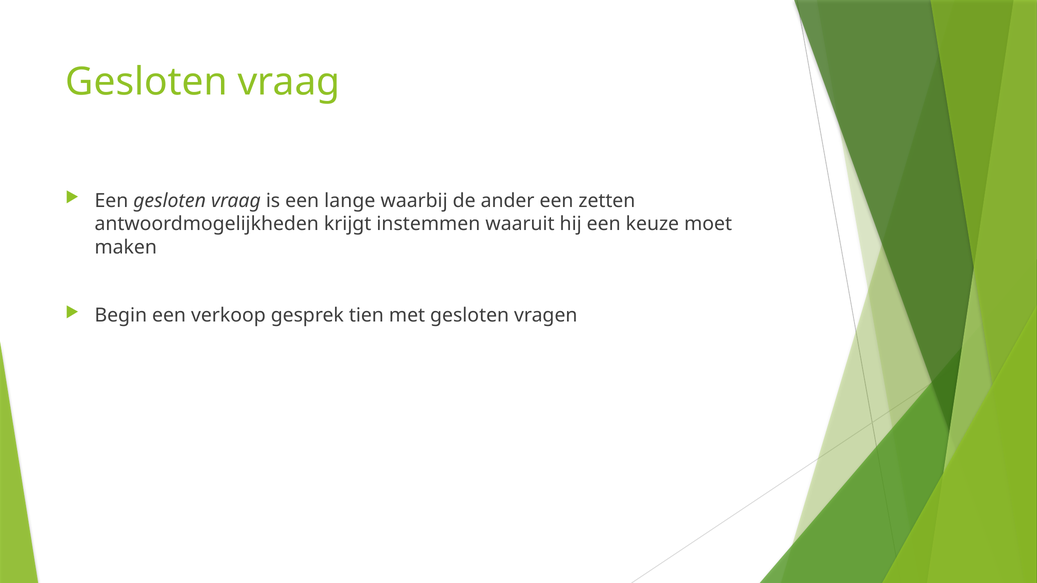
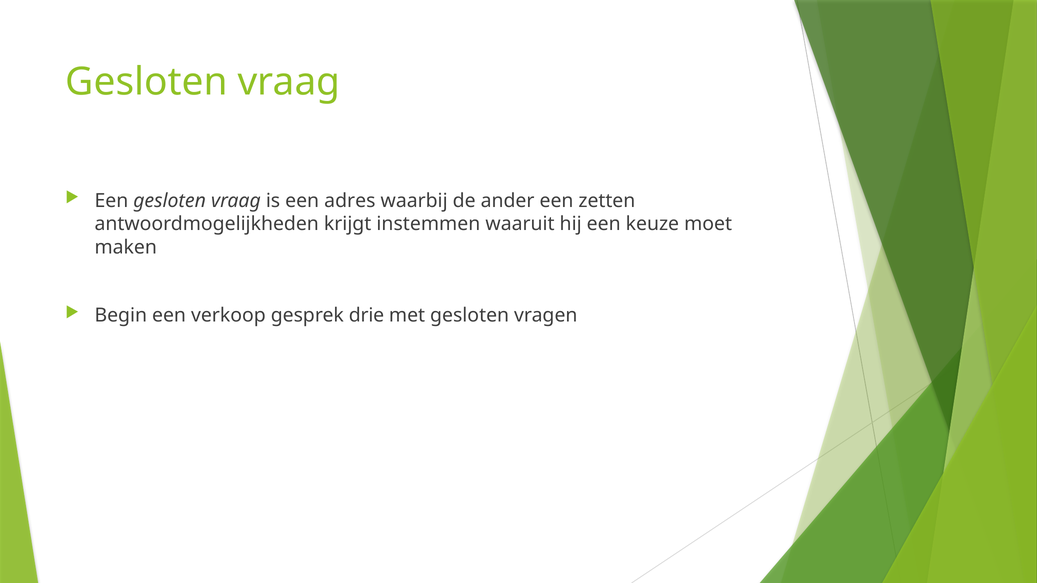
lange: lange -> adres (350, 201)
tien: tien -> drie (366, 316)
